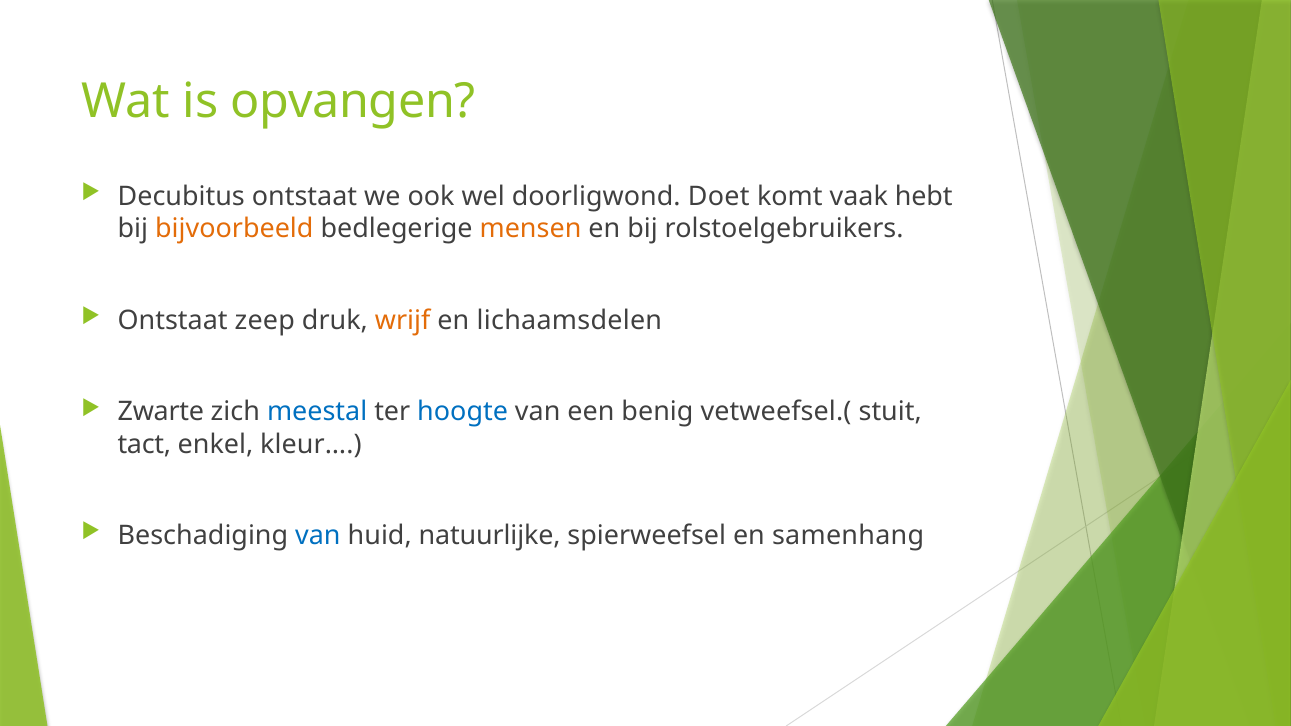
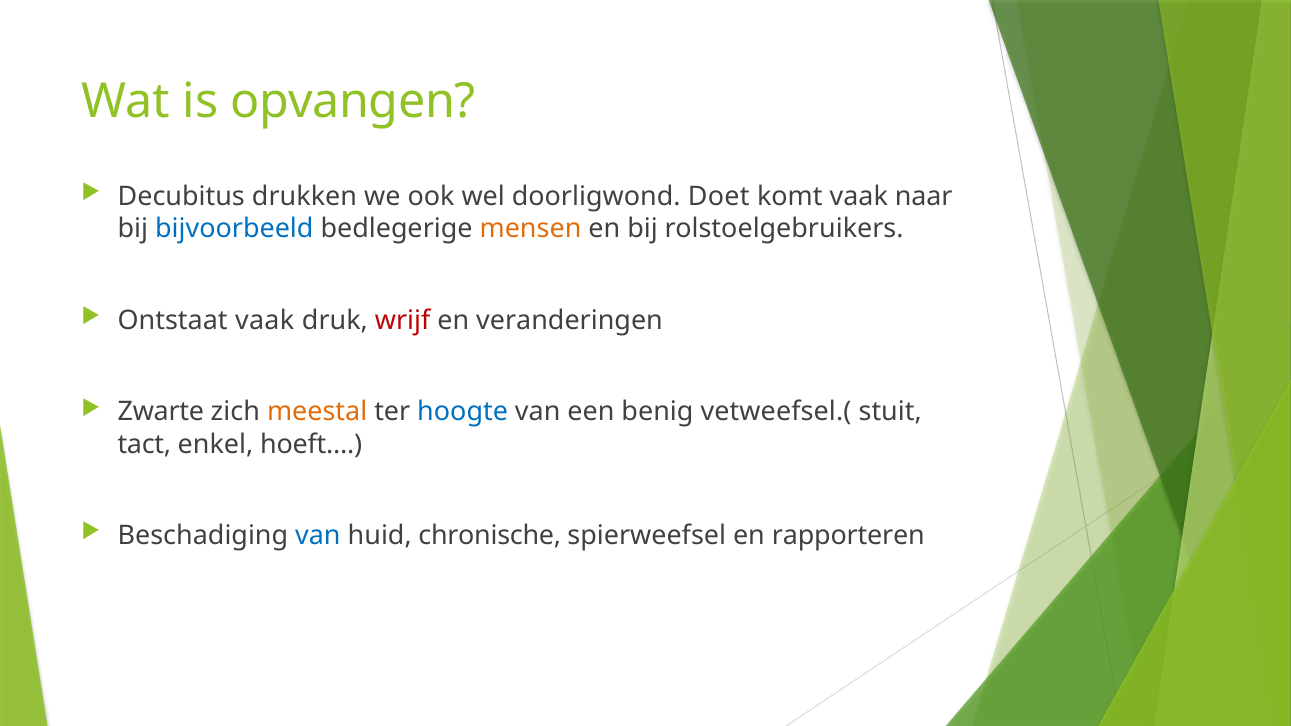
Decubitus ontstaat: ontstaat -> drukken (304, 197)
hebt: hebt -> naar (924, 197)
bijvoorbeeld colour: orange -> blue (234, 229)
Ontstaat zeep: zeep -> vaak (265, 320)
wrijf colour: orange -> red (403, 320)
lichaamsdelen: lichaamsdelen -> veranderingen (570, 320)
meestal colour: blue -> orange (317, 412)
kleur…: kleur… -> hoeft… (311, 444)
natuurlijke: natuurlijke -> chronische (490, 536)
samenhang: samenhang -> rapporteren (848, 536)
